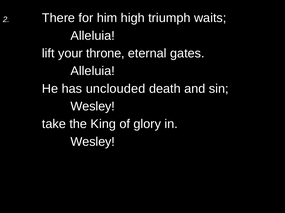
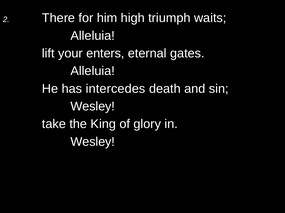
throne: throne -> enters (105, 54)
unclouded: unclouded -> intercedes (116, 89)
